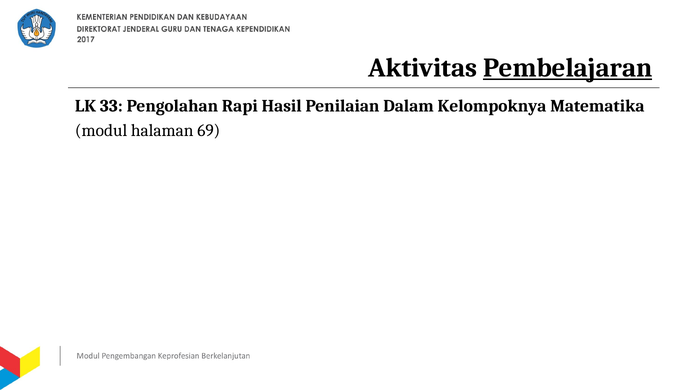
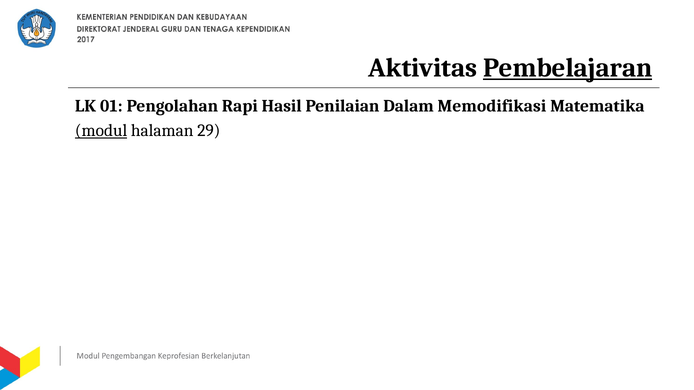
33: 33 -> 01 (111, 106)
Kelompoknya: Kelompoknya -> Memodifikasi (492, 106)
modul underline: none -> present (101, 130)
69: 69 -> 29 (209, 130)
